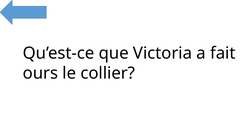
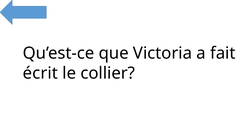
ours: ours -> écrit (40, 73)
